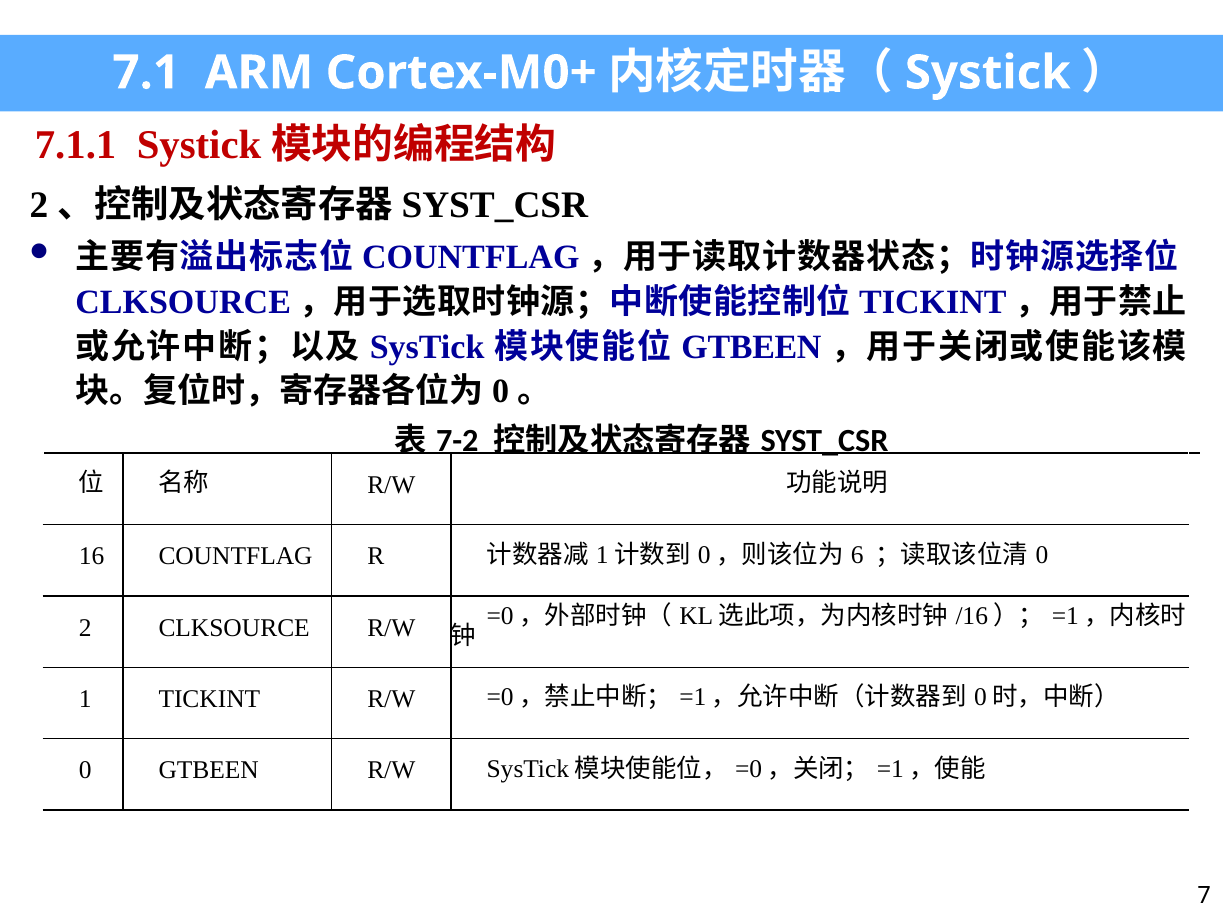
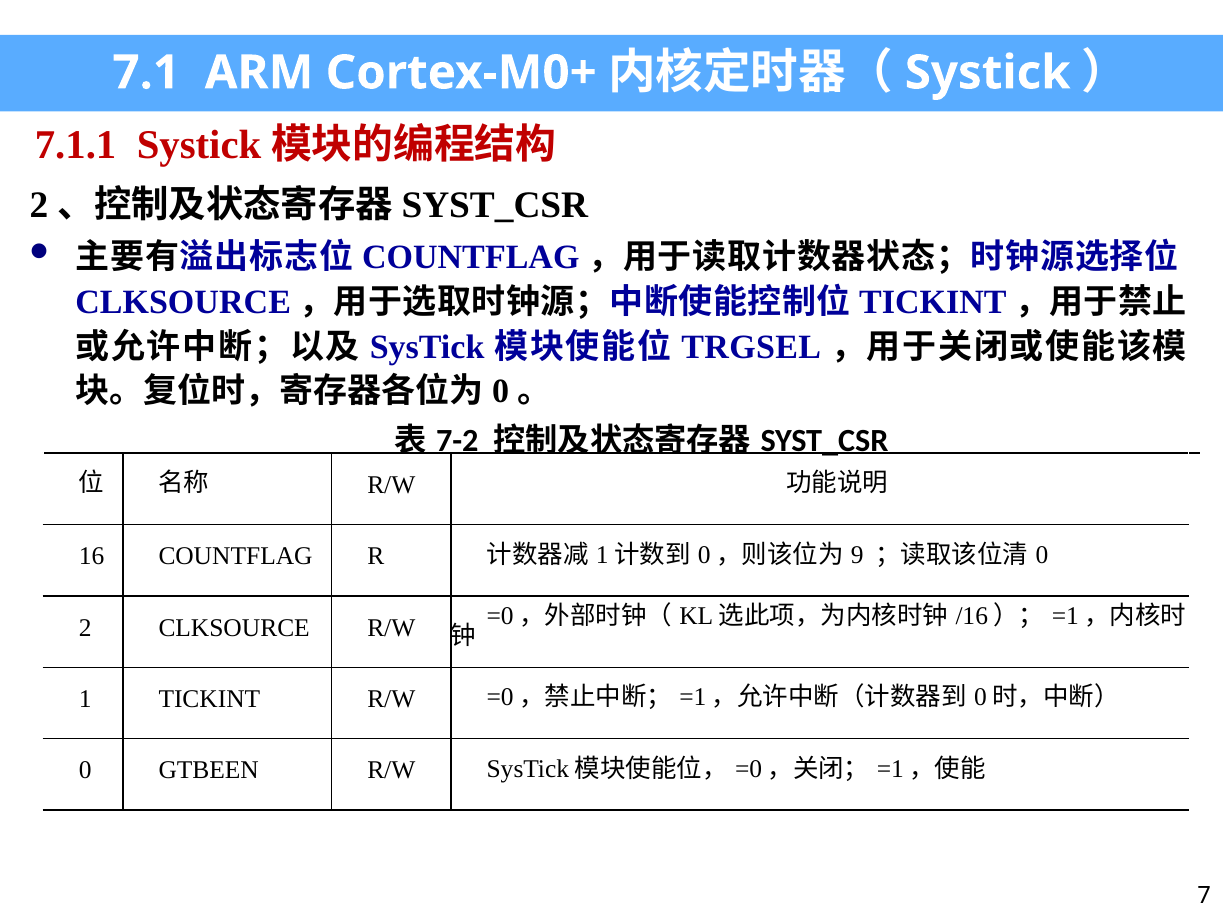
GTBEEN: GTBEEN -> TRGSEL (751, 347)
6: 6 -> 9 (857, 554)
